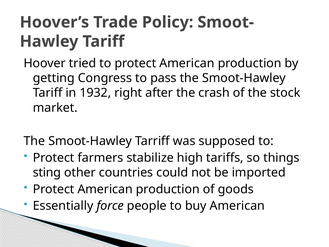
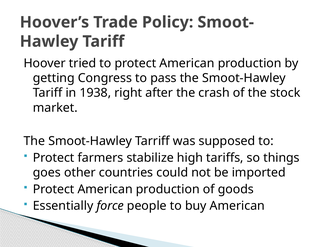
1932: 1932 -> 1938 (95, 93)
sting: sting -> goes (47, 172)
